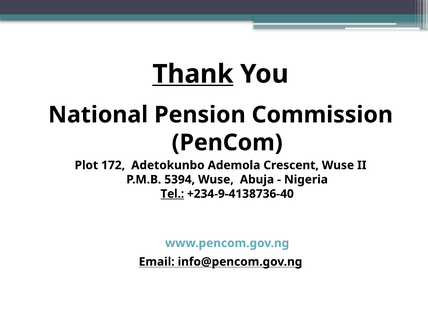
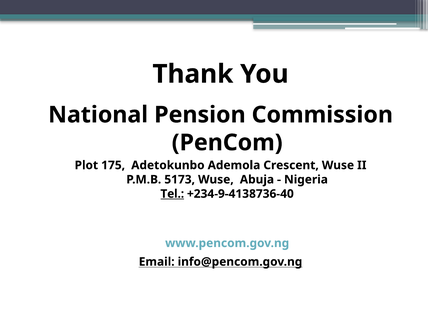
Thank underline: present -> none (193, 74)
172: 172 -> 175 (113, 165)
5394: 5394 -> 5173 (180, 180)
